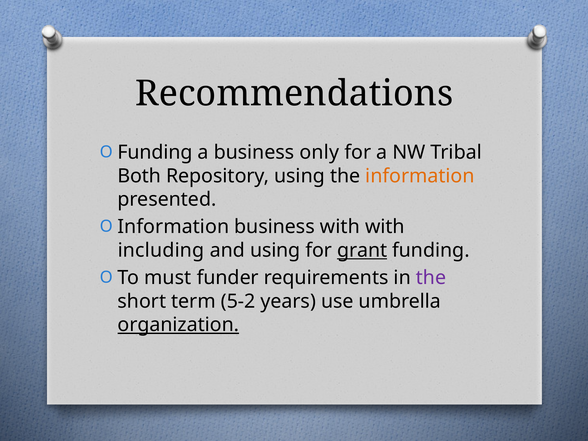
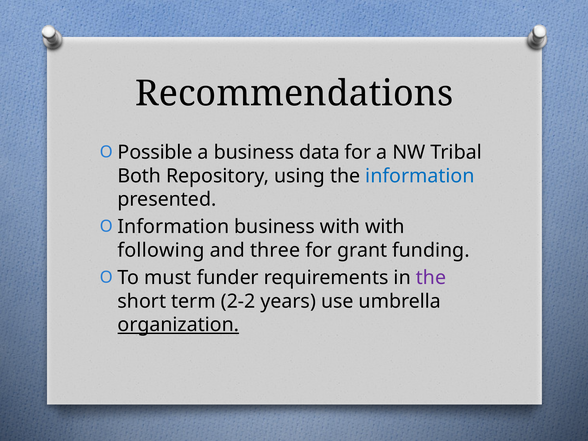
Funding: Funding -> Possible (155, 152)
only: only -> data (319, 152)
information colour: orange -> blue (420, 176)
including: including -> following (161, 250)
and using: using -> three (275, 250)
grant underline: present -> none (362, 250)
5-2: 5-2 -> 2-2 (238, 301)
